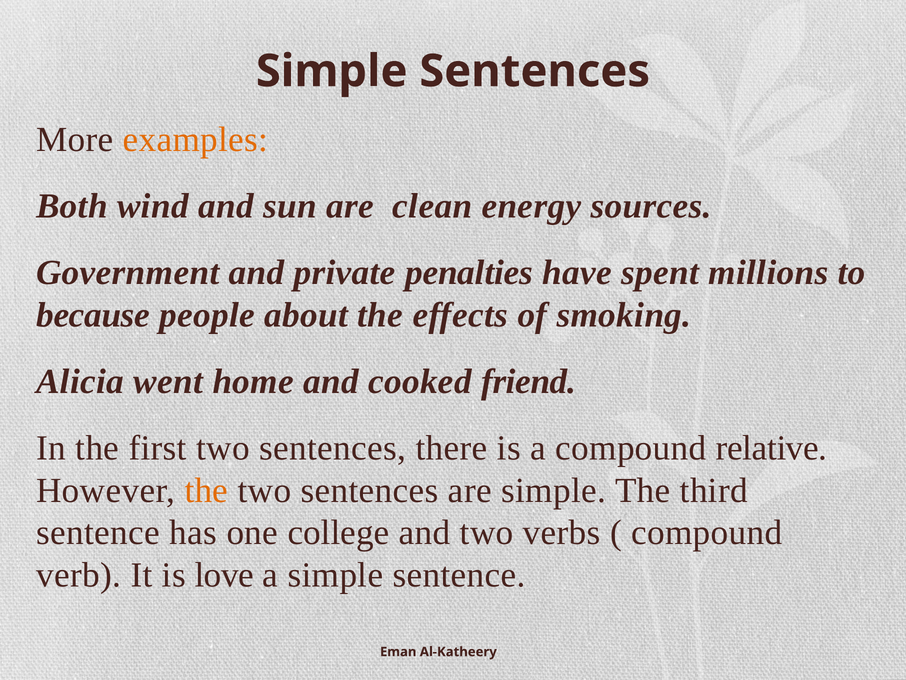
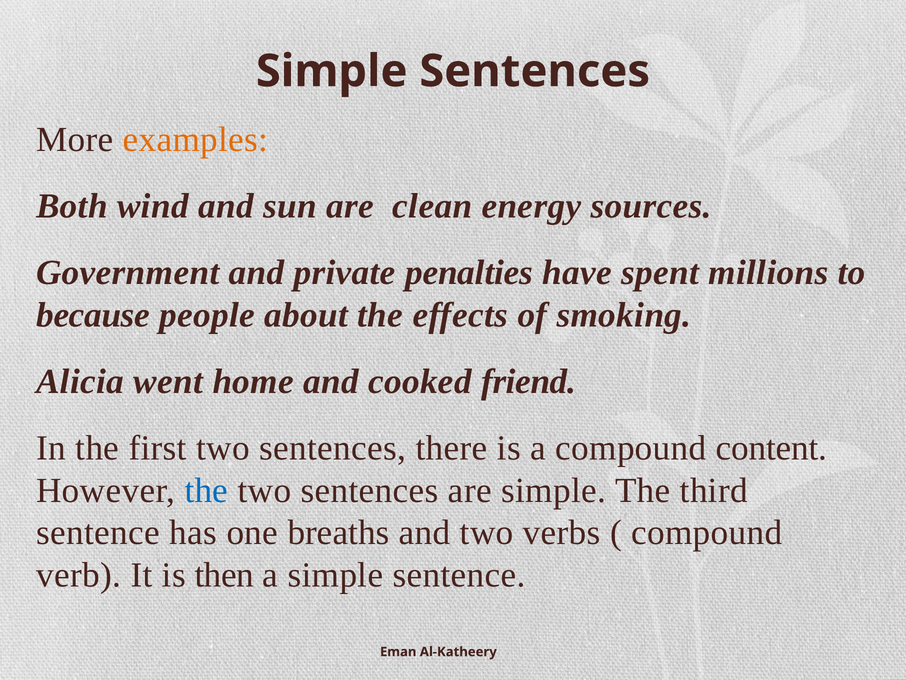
relative: relative -> content (771, 448)
the colour: orange -> blue (206, 490)
college: college -> breaths (338, 532)
love: love -> then (224, 575)
